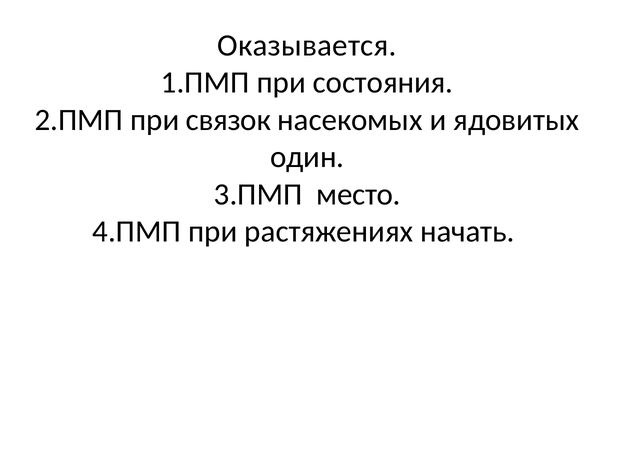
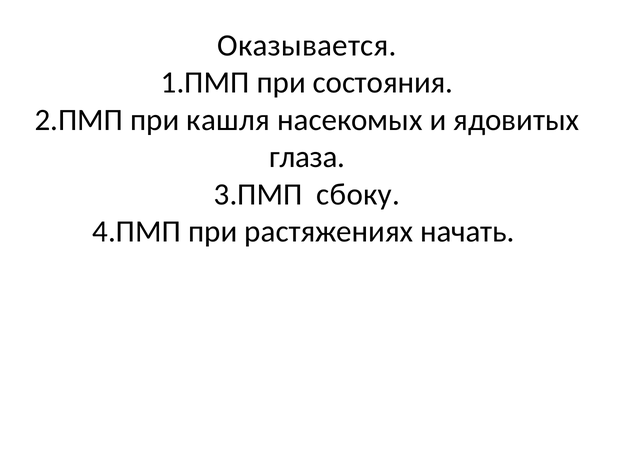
связок: связок -> кашля (228, 120)
один: один -> глаза (307, 157)
место: место -> сбоку (358, 194)
